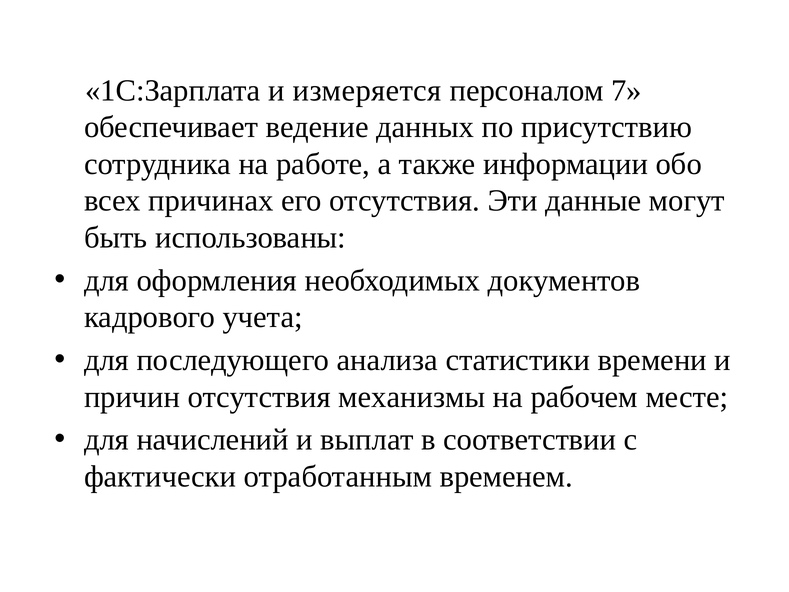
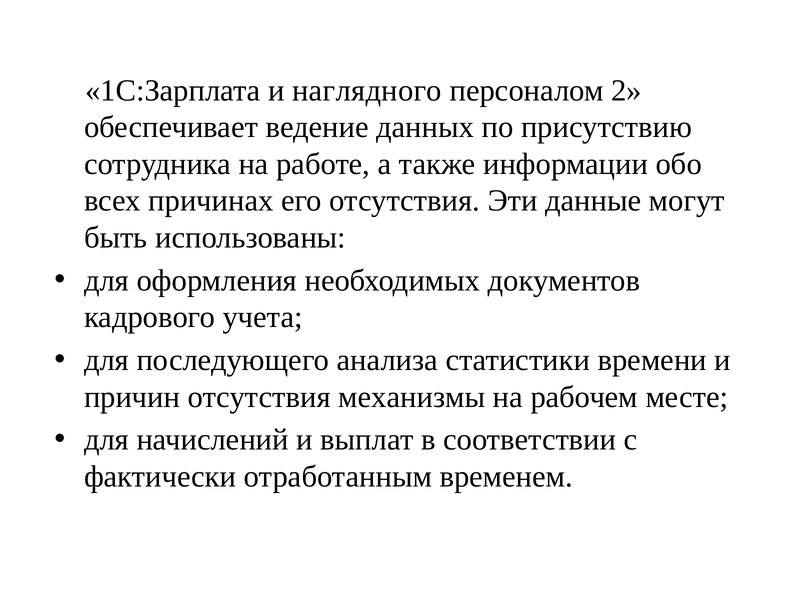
измеряется: измеряется -> наглядного (367, 90)
7: 7 -> 2 (626, 90)
